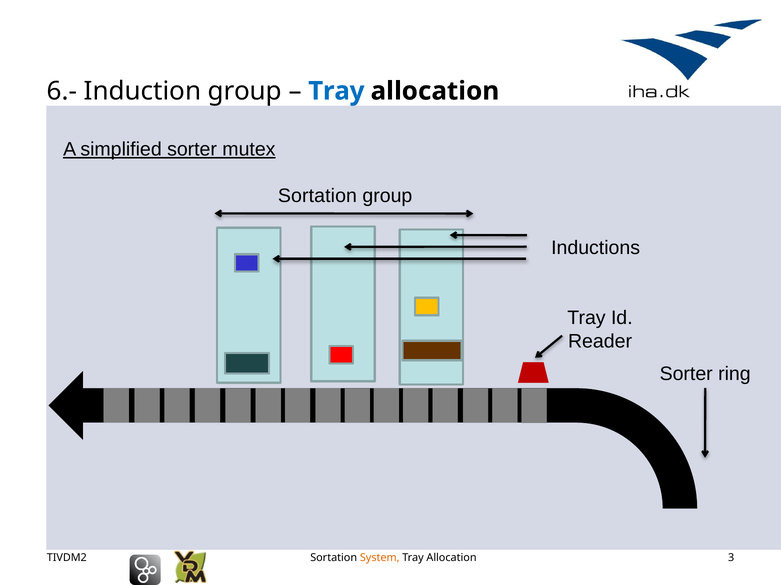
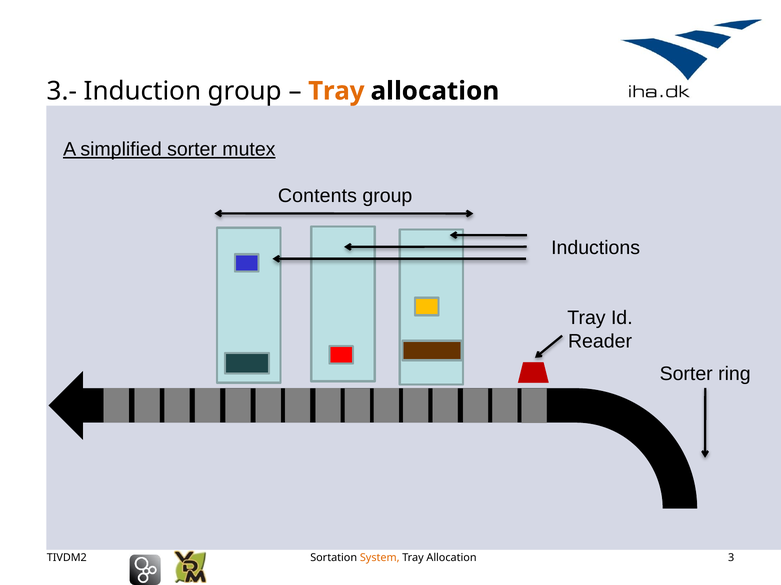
6.-: 6.- -> 3.- (62, 91)
Tray colour: blue -> orange (336, 91)
Sortation: Sortation -> Contents (317, 196)
